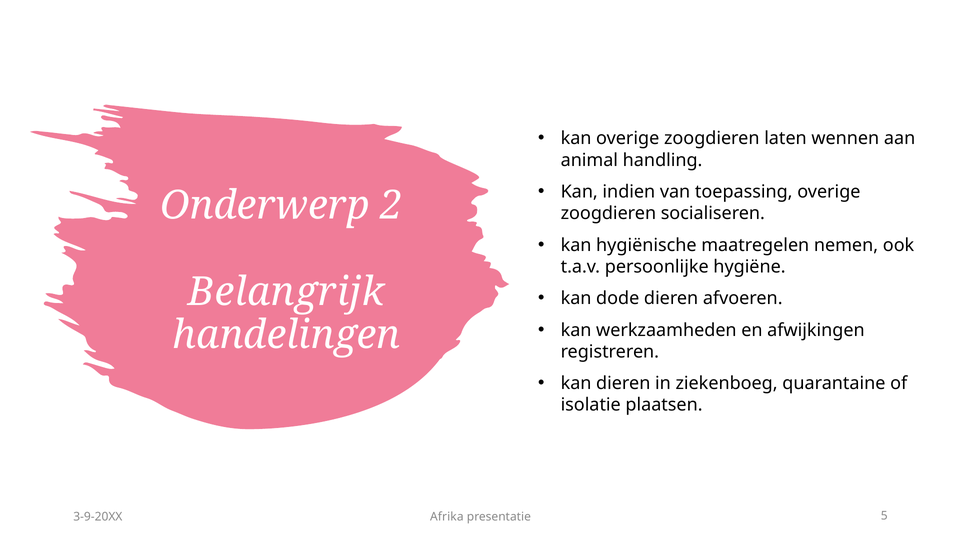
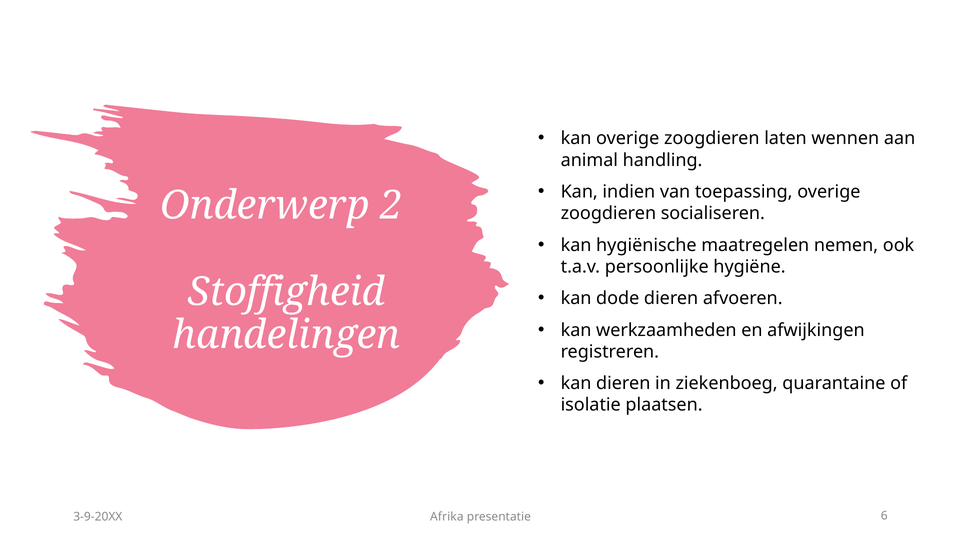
Belangrijk: Belangrijk -> Stoffigheid (286, 292)
5: 5 -> 6 (884, 515)
